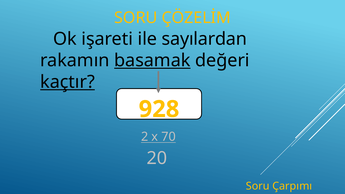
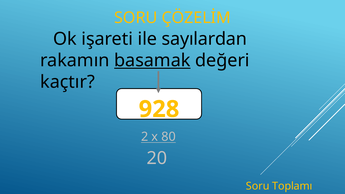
kaçtır underline: present -> none (67, 82)
70: 70 -> 80 (169, 137)
Çarpımı: Çarpımı -> Toplamı (292, 186)
